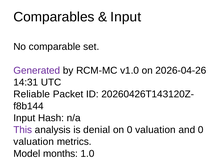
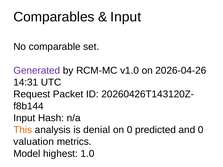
Reliable: Reliable -> Request (32, 94)
This colour: purple -> orange (23, 130)
on 0 valuation: valuation -> predicted (155, 130)
months: months -> highest (60, 154)
